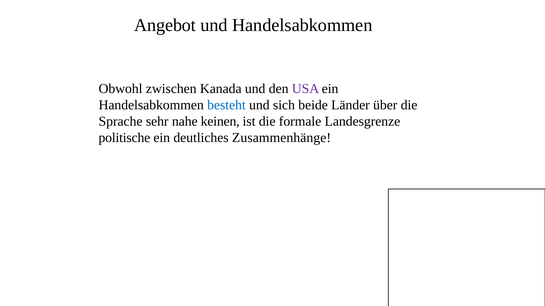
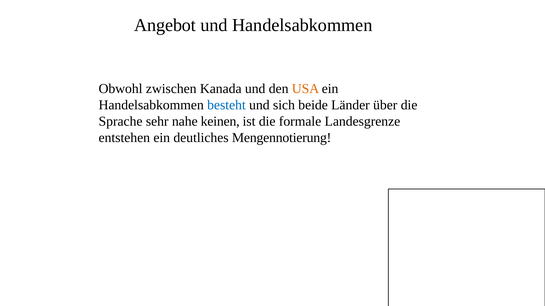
USA colour: purple -> orange (305, 89)
politische: politische -> entstehen (124, 138)
Zusammenhänge: Zusammenhänge -> Mengennotierung (282, 138)
